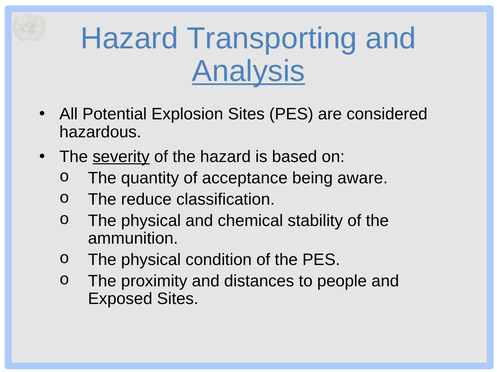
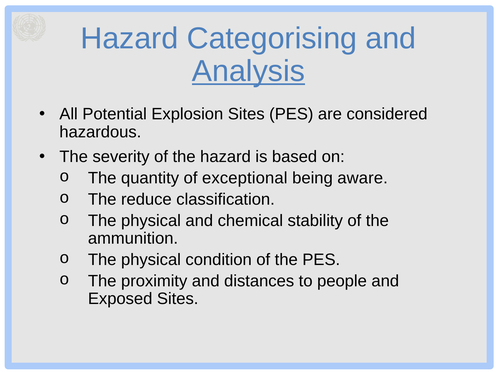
Transporting: Transporting -> Categorising (272, 39)
severity underline: present -> none (121, 157)
acceptance: acceptance -> exceptional (245, 178)
